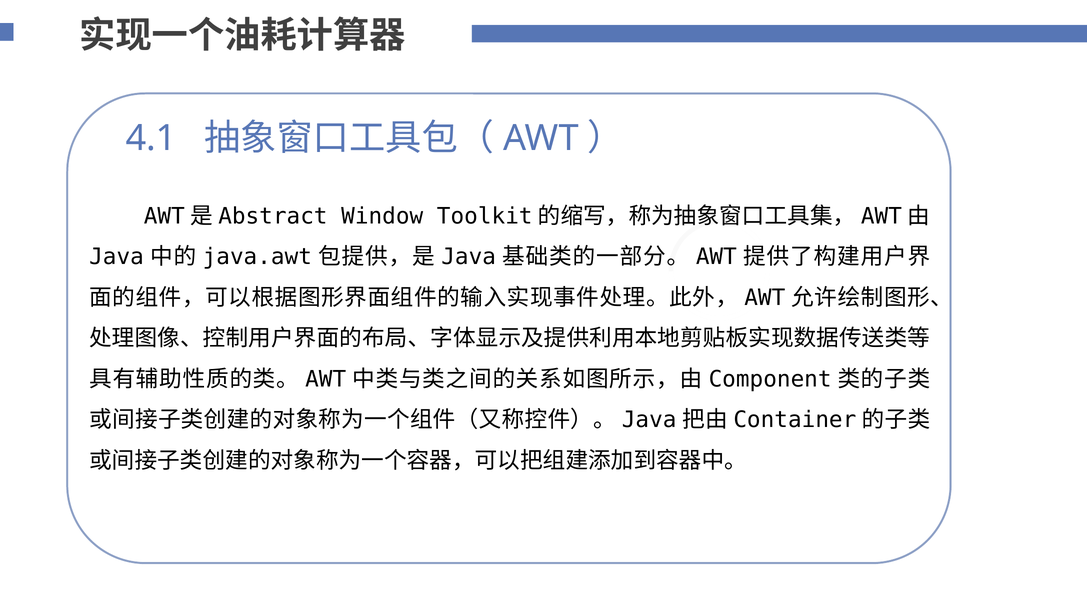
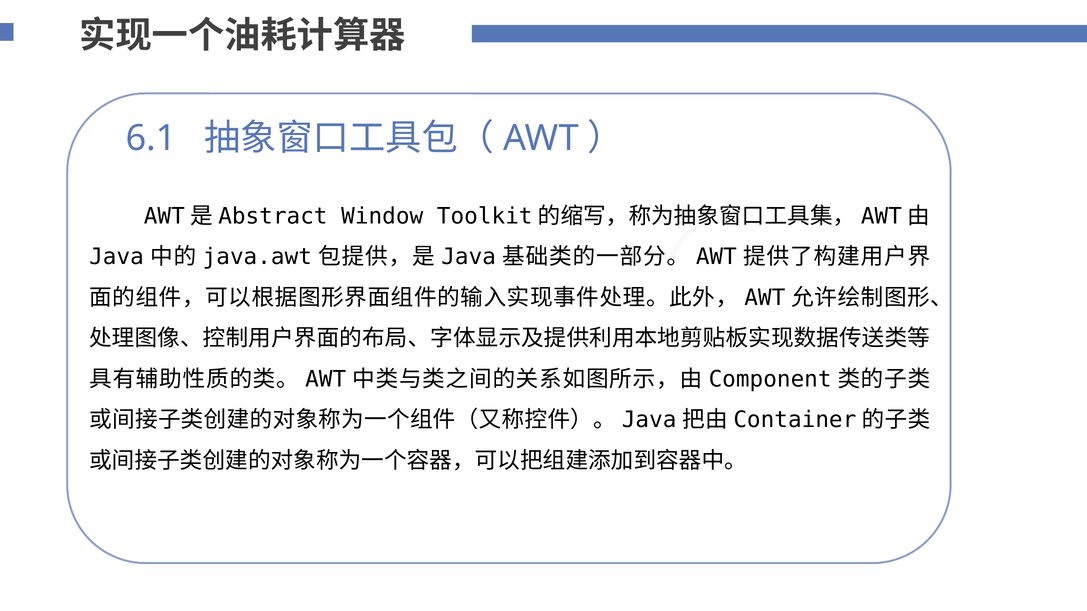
4.1: 4.1 -> 6.1 (151, 138)
